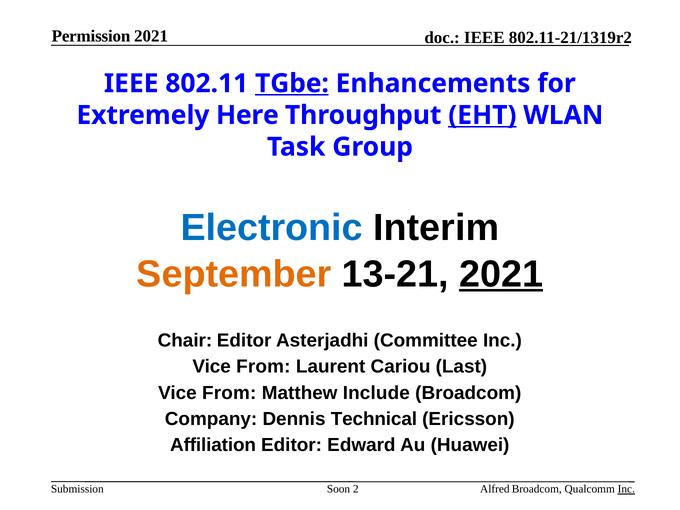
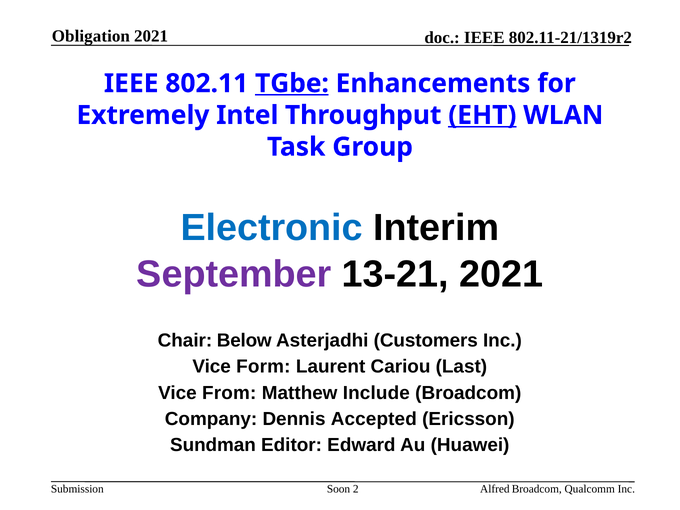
Permission: Permission -> Obligation (91, 36)
Here: Here -> Intel (247, 115)
September colour: orange -> purple (234, 274)
2021 underline: present -> none (501, 274)
Chair Editor: Editor -> Below (244, 341)
Committee: Committee -> Customers (426, 341)
From: From -> Form (263, 367)
Technical: Technical -> Accepted (374, 419)
Affiliation: Affiliation -> Sundman (213, 445)
Inc underline: present -> none (626, 489)
